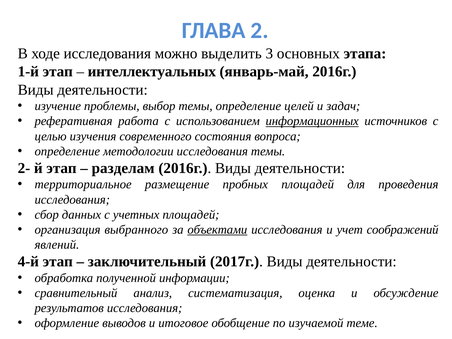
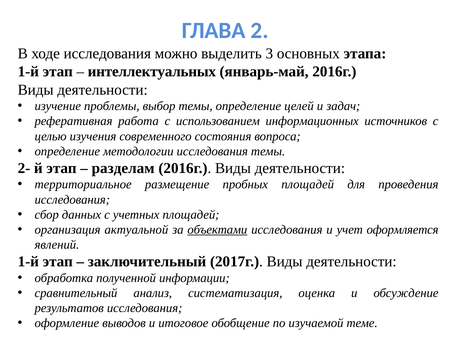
информационных underline: present -> none (312, 121)
выбранного: выбранного -> актуальной (136, 230)
соображений: соображений -> оформляется (403, 230)
4-й: 4-й -> 1-й (28, 262)
